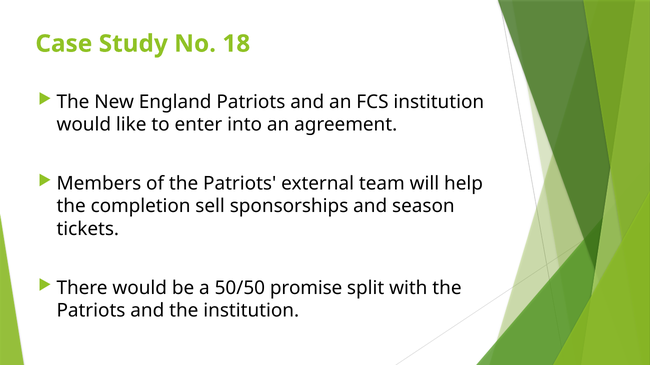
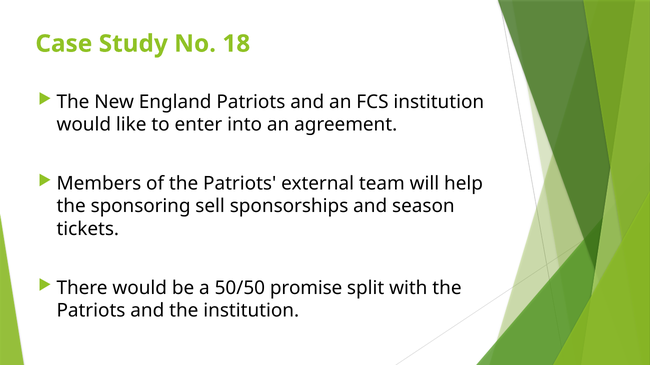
completion: completion -> sponsoring (141, 207)
